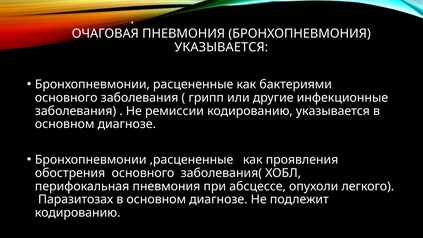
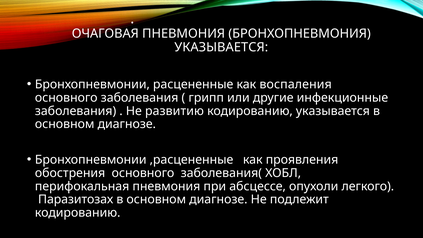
бактериями: бактериями -> воспаления (296, 84)
ремиссии: ремиссии -> развитию (174, 111)
